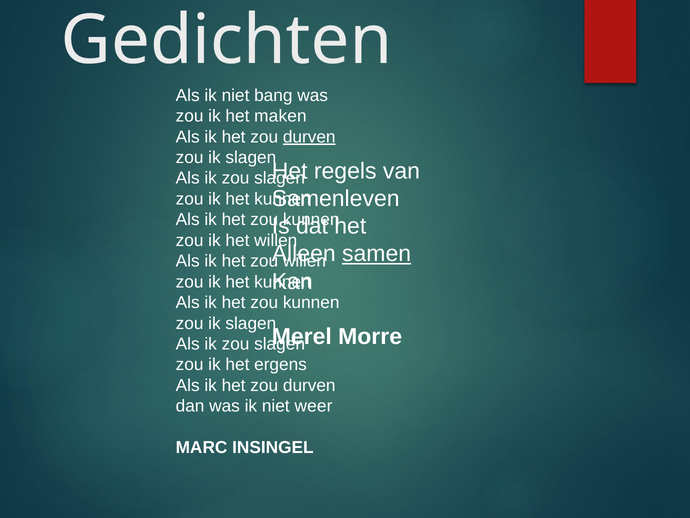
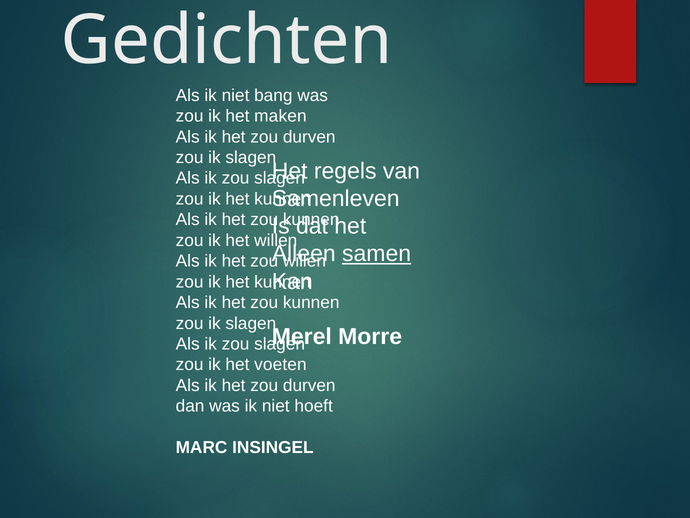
durven underline: present -> none (309, 137)
ergens: ergens -> voeten (280, 364)
weer: weer -> hoeft (314, 406)
